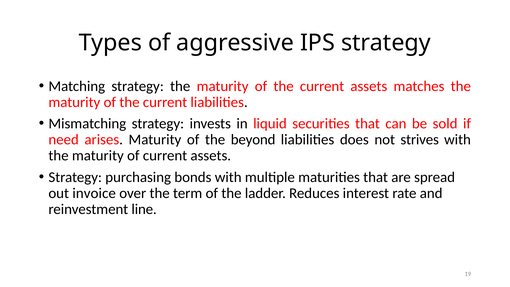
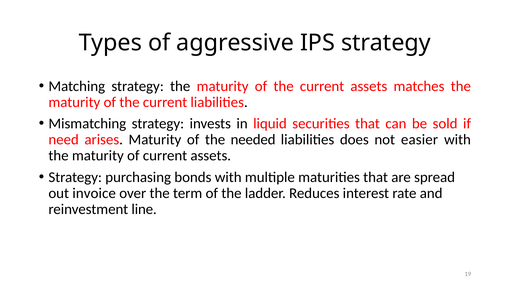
beyond: beyond -> needed (253, 140)
strives: strives -> easier (420, 140)
